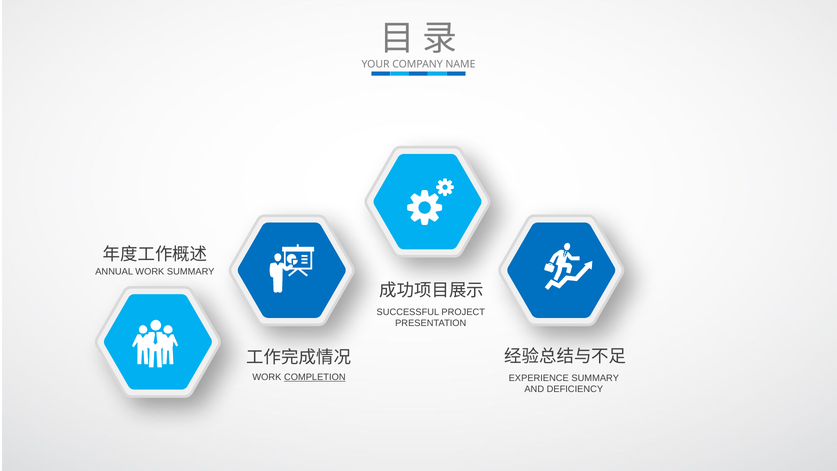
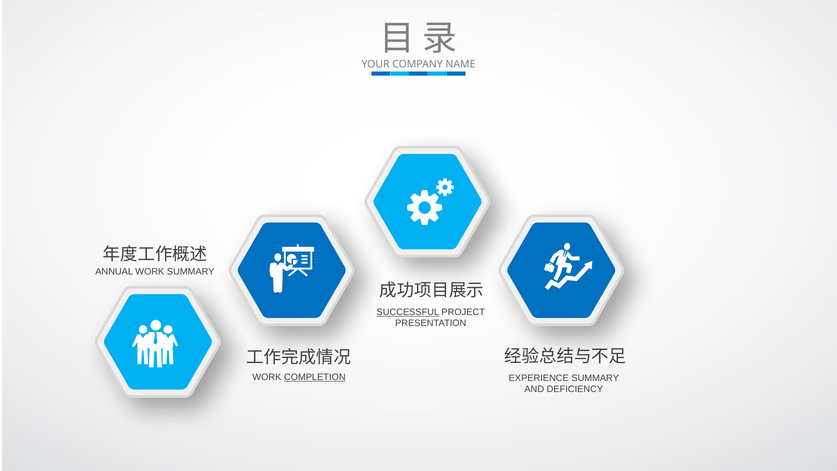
SUCCESSFUL underline: none -> present (408, 312)
